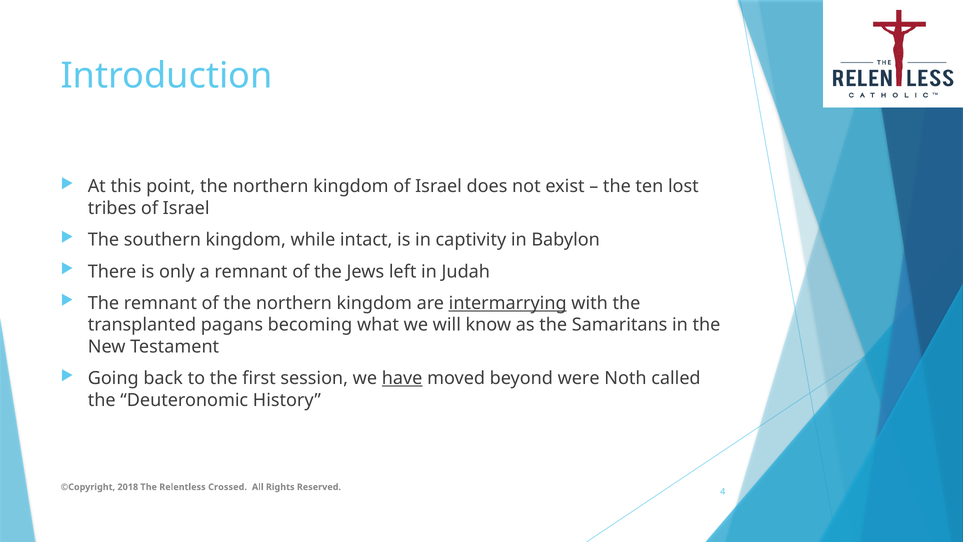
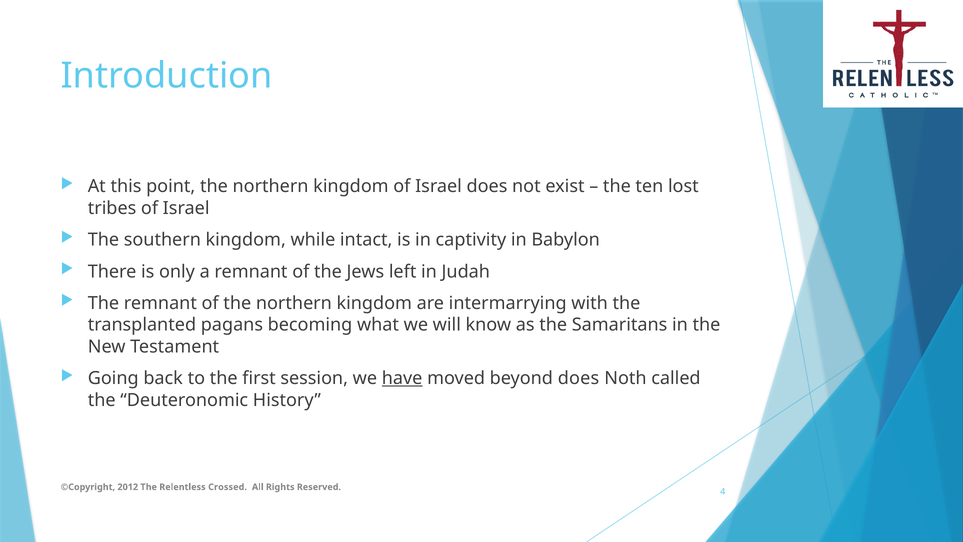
intermarrying underline: present -> none (508, 303)
beyond were: were -> does (579, 378)
2018: 2018 -> 2012 (128, 487)
